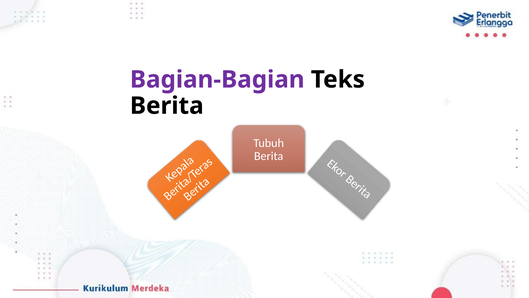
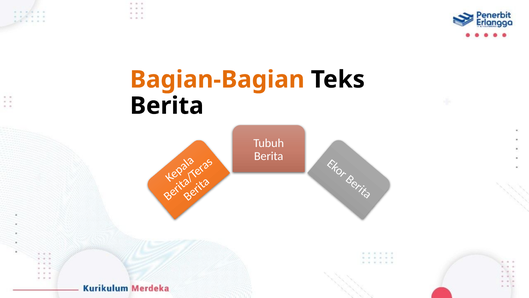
Bagian-Bagian colour: purple -> orange (217, 79)
